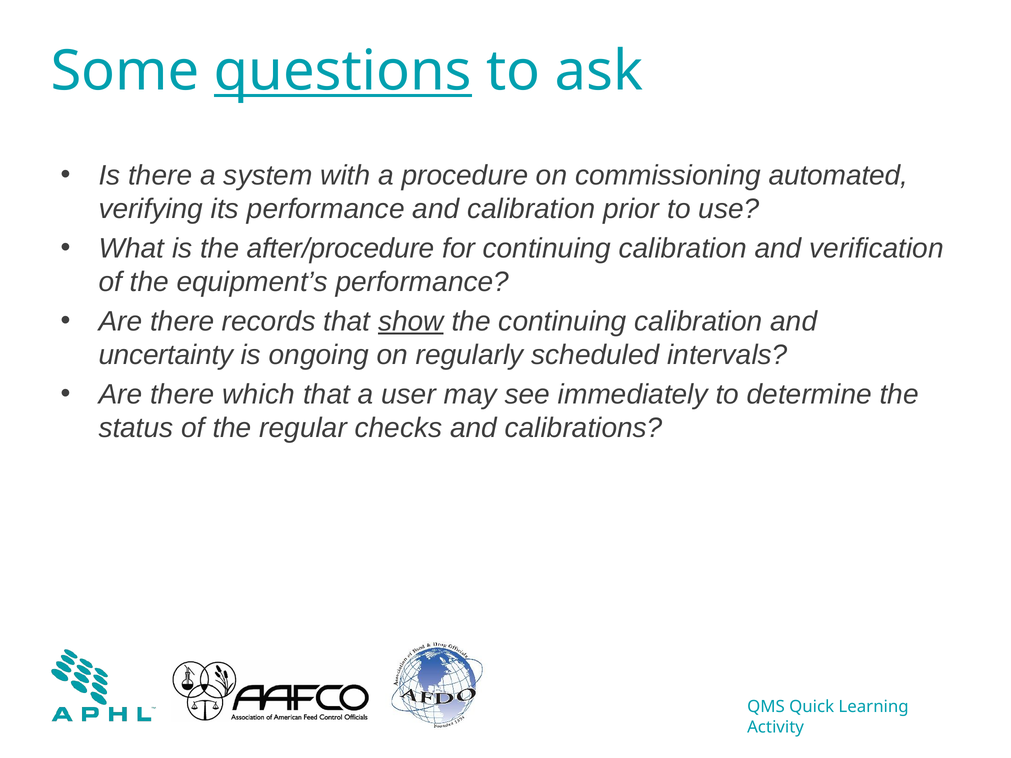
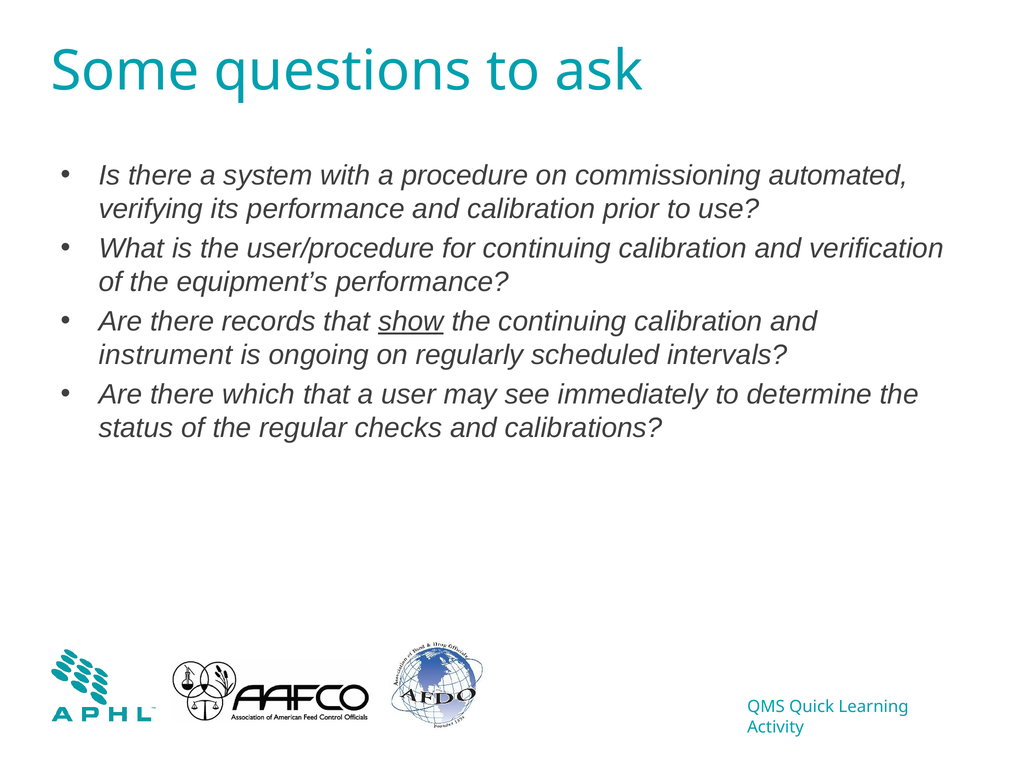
questions underline: present -> none (343, 71)
after/procedure: after/procedure -> user/procedure (341, 249)
uncertainty: uncertainty -> instrument (166, 355)
